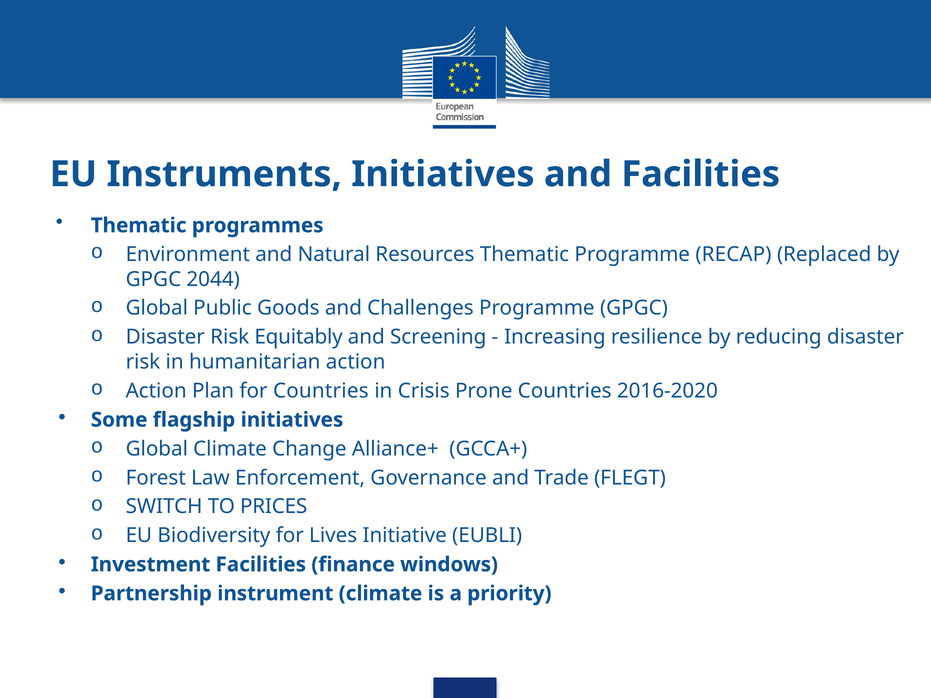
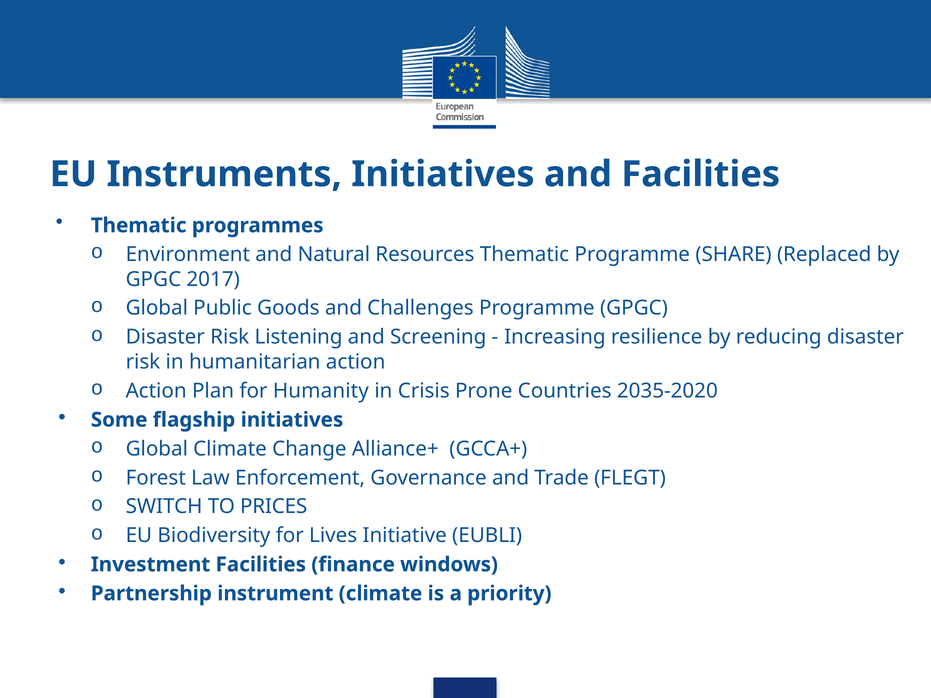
RECAP: RECAP -> SHARE (734, 255)
2044: 2044 -> 2017 (213, 279)
Equitably: Equitably -> Listening (299, 337)
for Countries: Countries -> Humanity (321, 391)
2016-2020: 2016-2020 -> 2035-2020 (667, 391)
